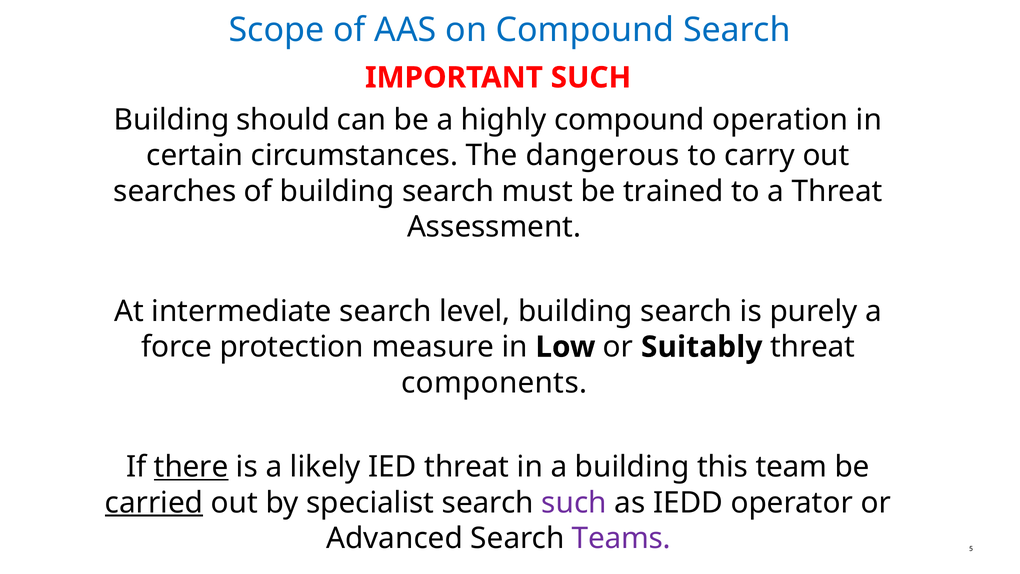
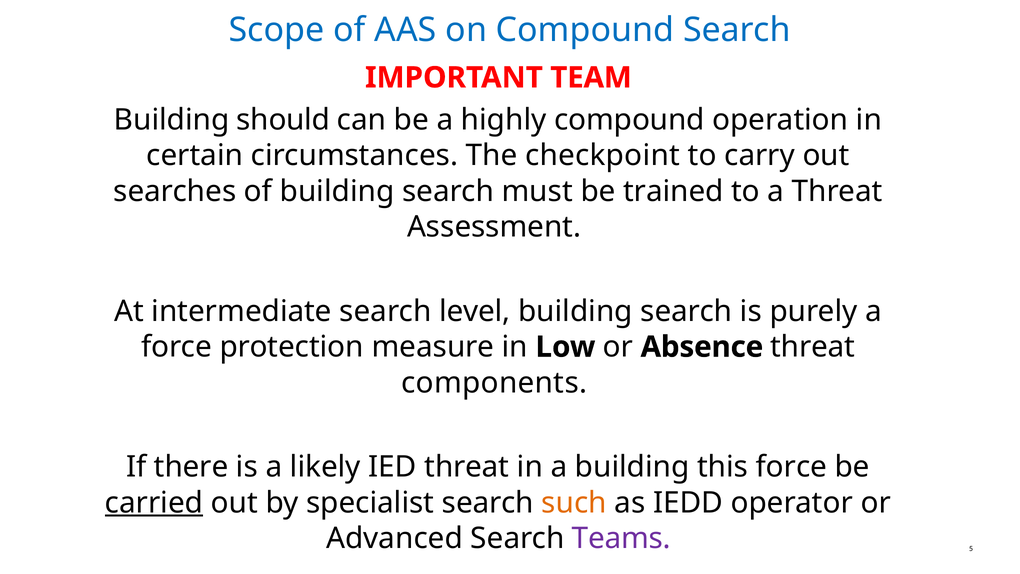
IMPORTANT SUCH: SUCH -> TEAM (591, 78)
dangerous: dangerous -> checkpoint (602, 155)
Suitably: Suitably -> Absence (702, 347)
there underline: present -> none (191, 467)
this team: team -> force (791, 467)
such colour: purple -> orange (574, 502)
